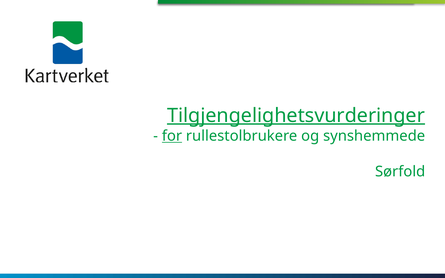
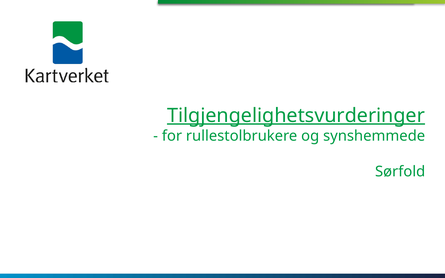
for underline: present -> none (172, 136)
